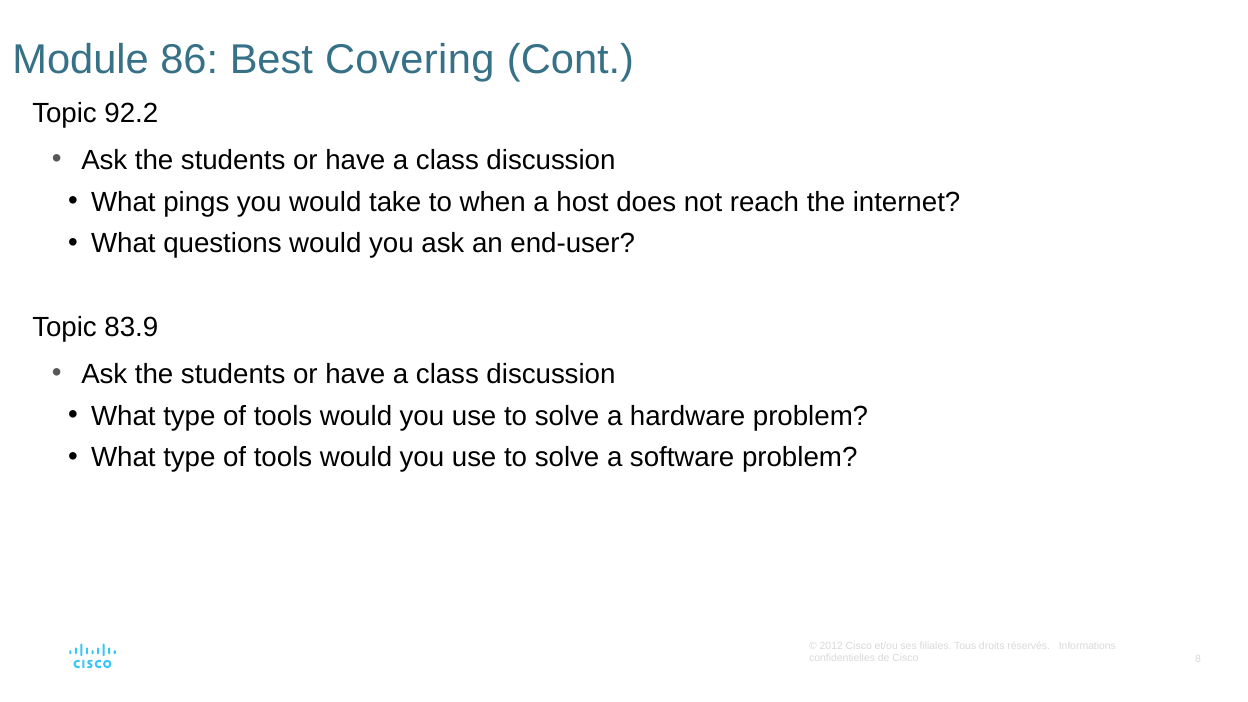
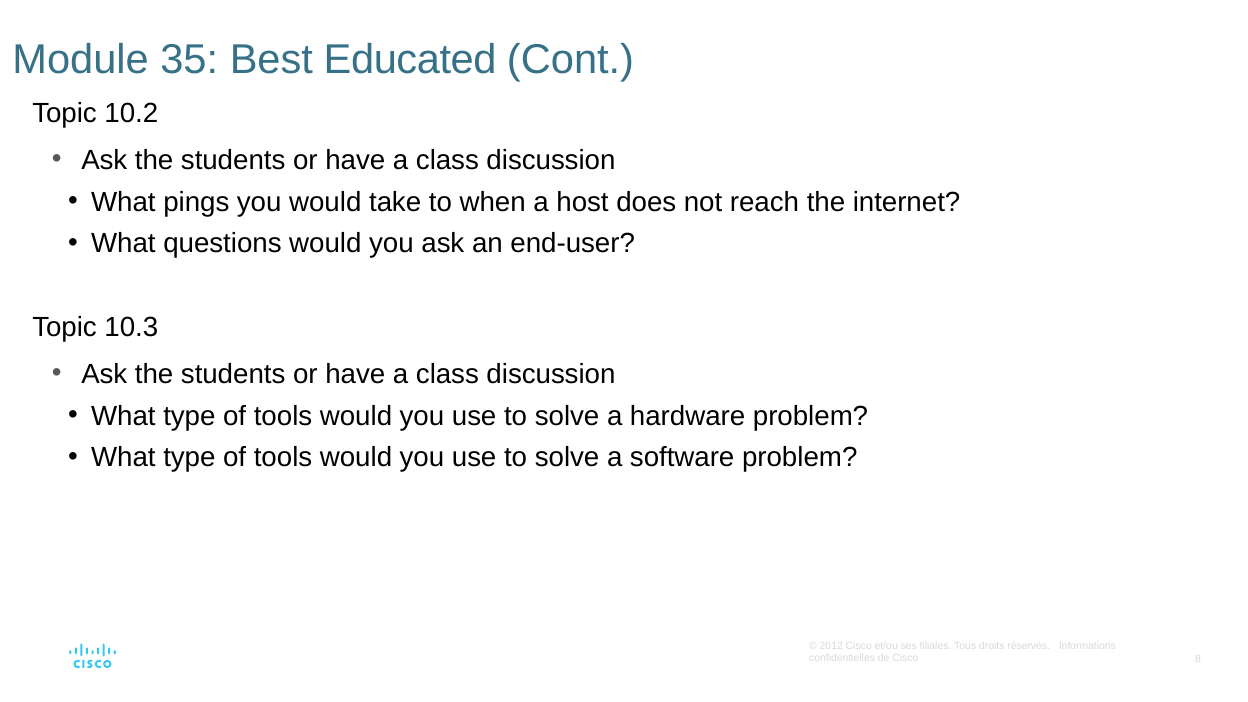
86: 86 -> 35 (189, 60)
Covering: Covering -> Educated (410, 60)
92.2: 92.2 -> 10.2 (131, 113)
83.9: 83.9 -> 10.3 (131, 327)
